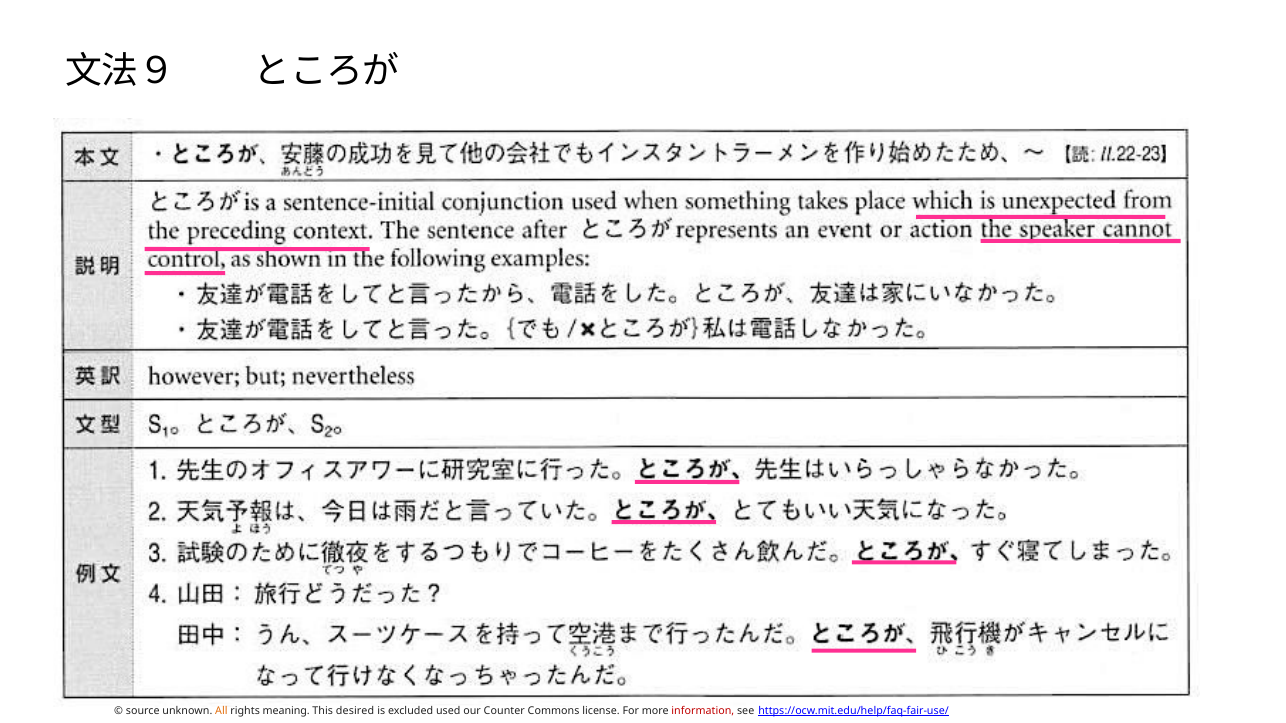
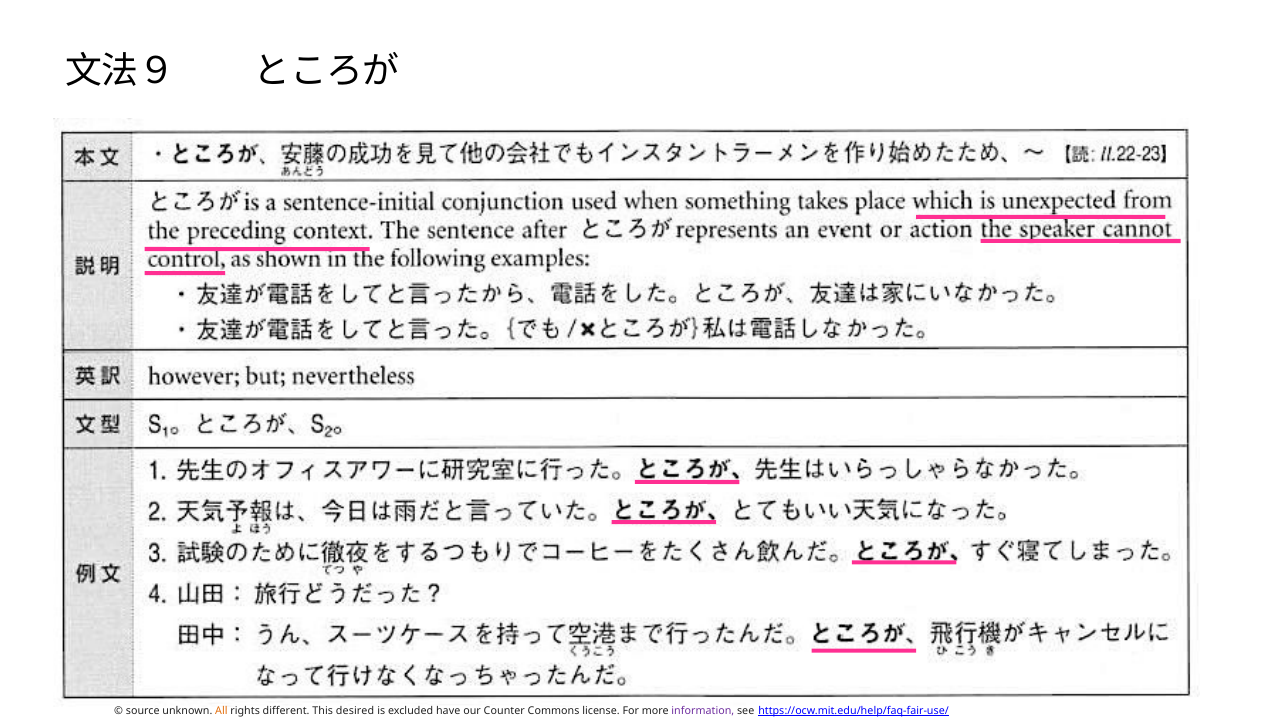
meaning: meaning -> different (286, 711)
used: used -> have (448, 711)
information colour: red -> purple (703, 711)
